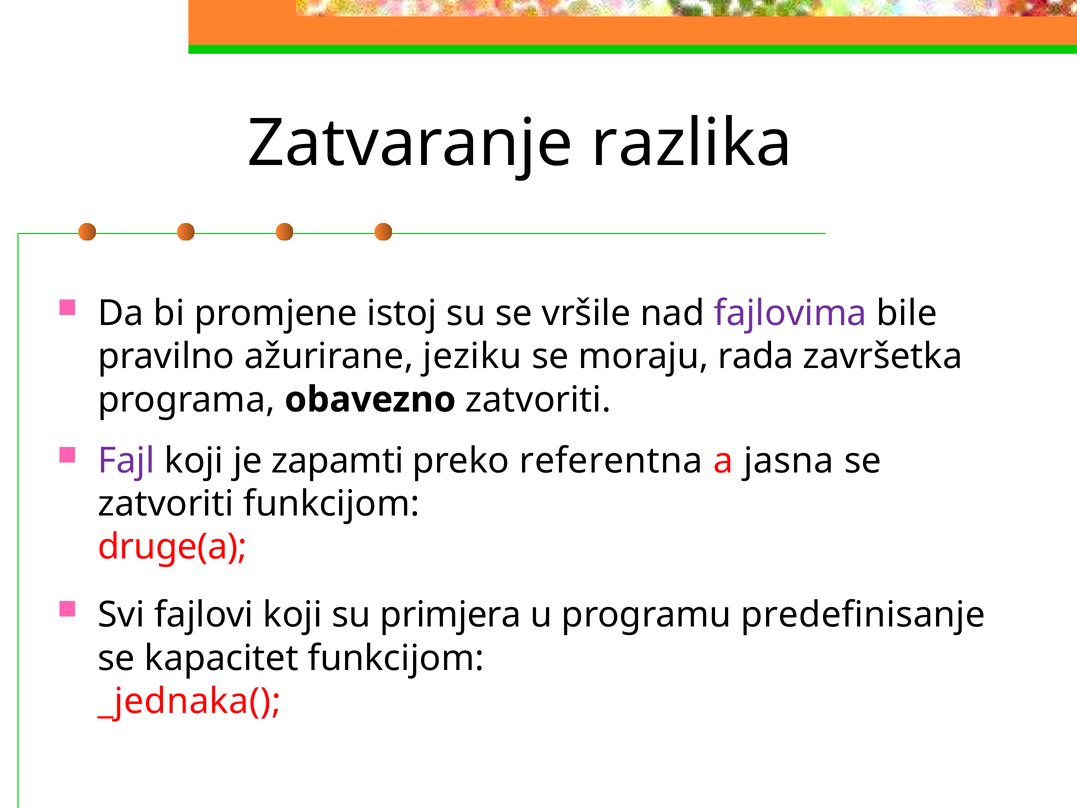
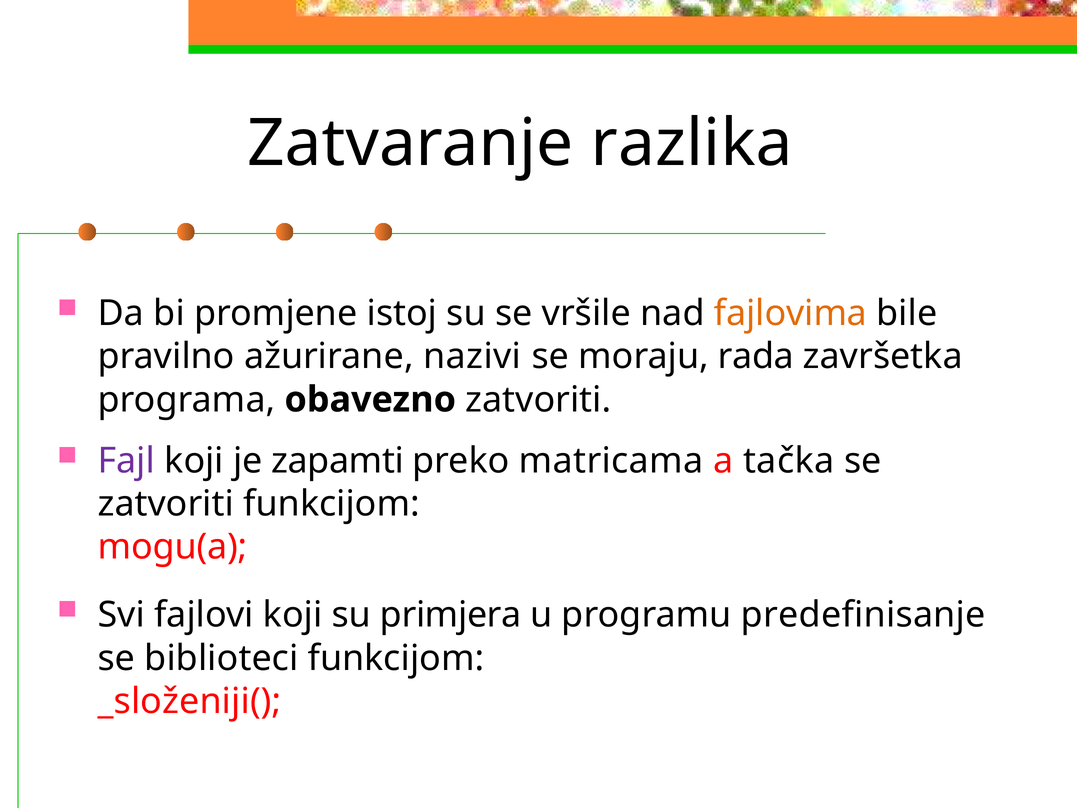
fajlovima colour: purple -> orange (791, 313)
jeziku: jeziku -> nazivi (472, 356)
referentna: referentna -> matricama (611, 461)
jasna: jasna -> tačka (789, 461)
druge(a: druge(a -> mogu(a (173, 547)
kapacitet: kapacitet -> biblioteci (221, 658)
_jednaka(: _jednaka( -> _složeniji( (190, 701)
